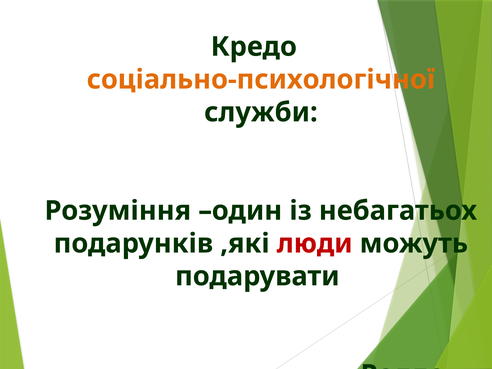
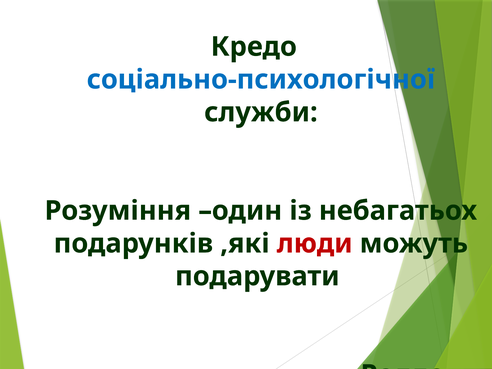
соціально-психологічної colour: orange -> blue (261, 80)
